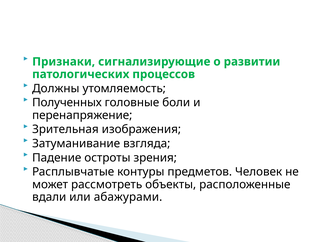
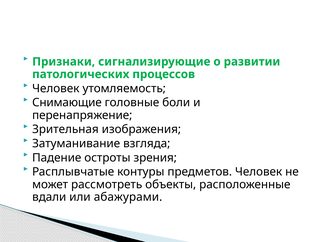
Должны: Должны -> Человек (56, 88)
Полученных: Полученных -> Снимающие (67, 102)
